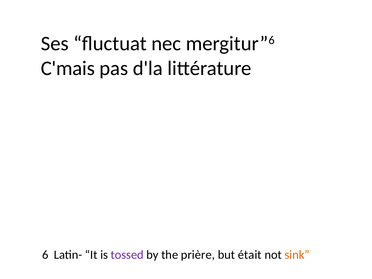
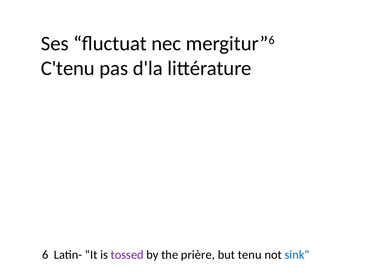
C'mais: C'mais -> C'tenu (68, 68)
était: était -> tenu (250, 255)
sink colour: orange -> blue (297, 255)
